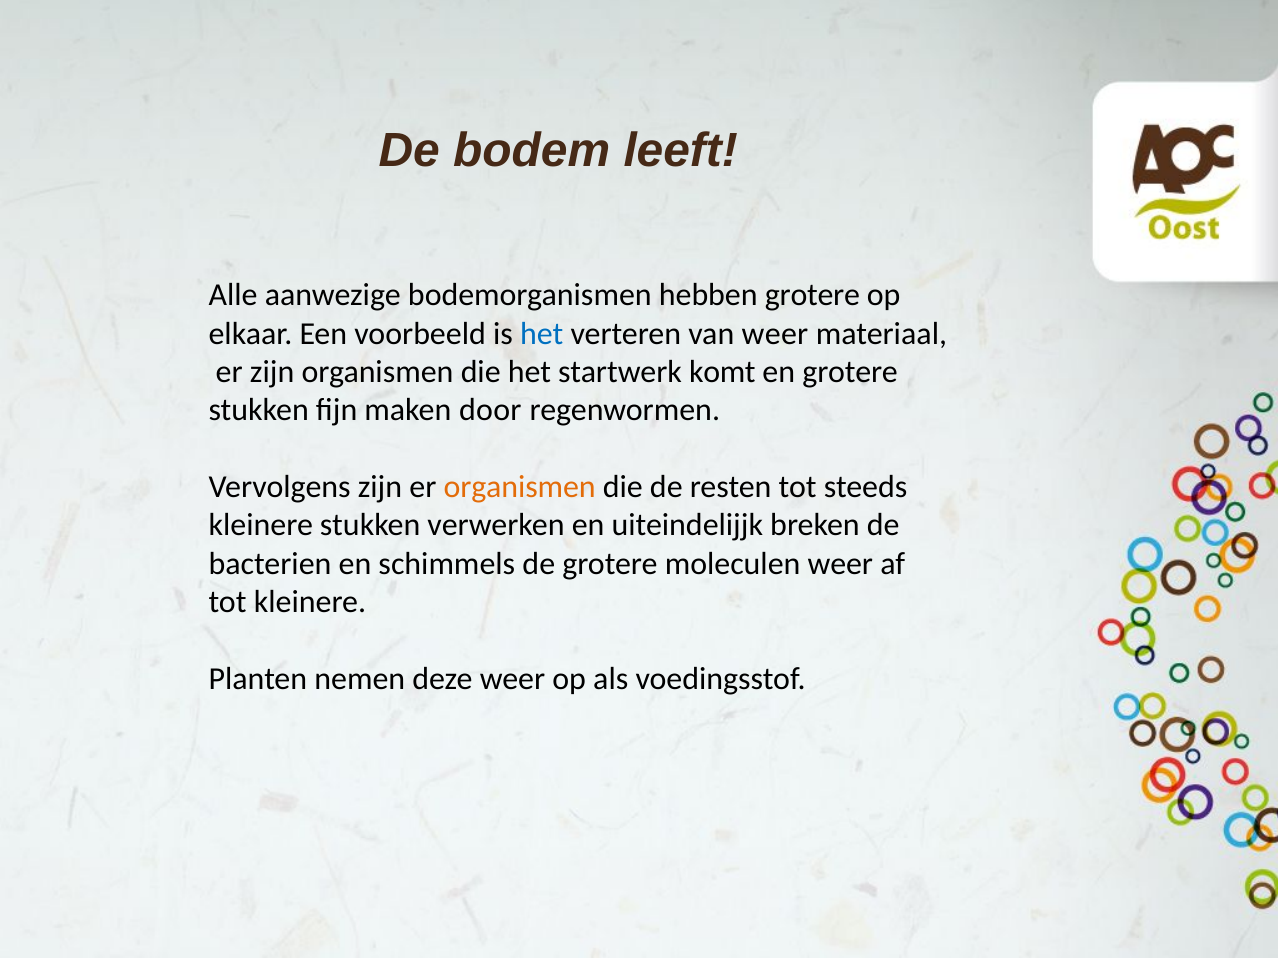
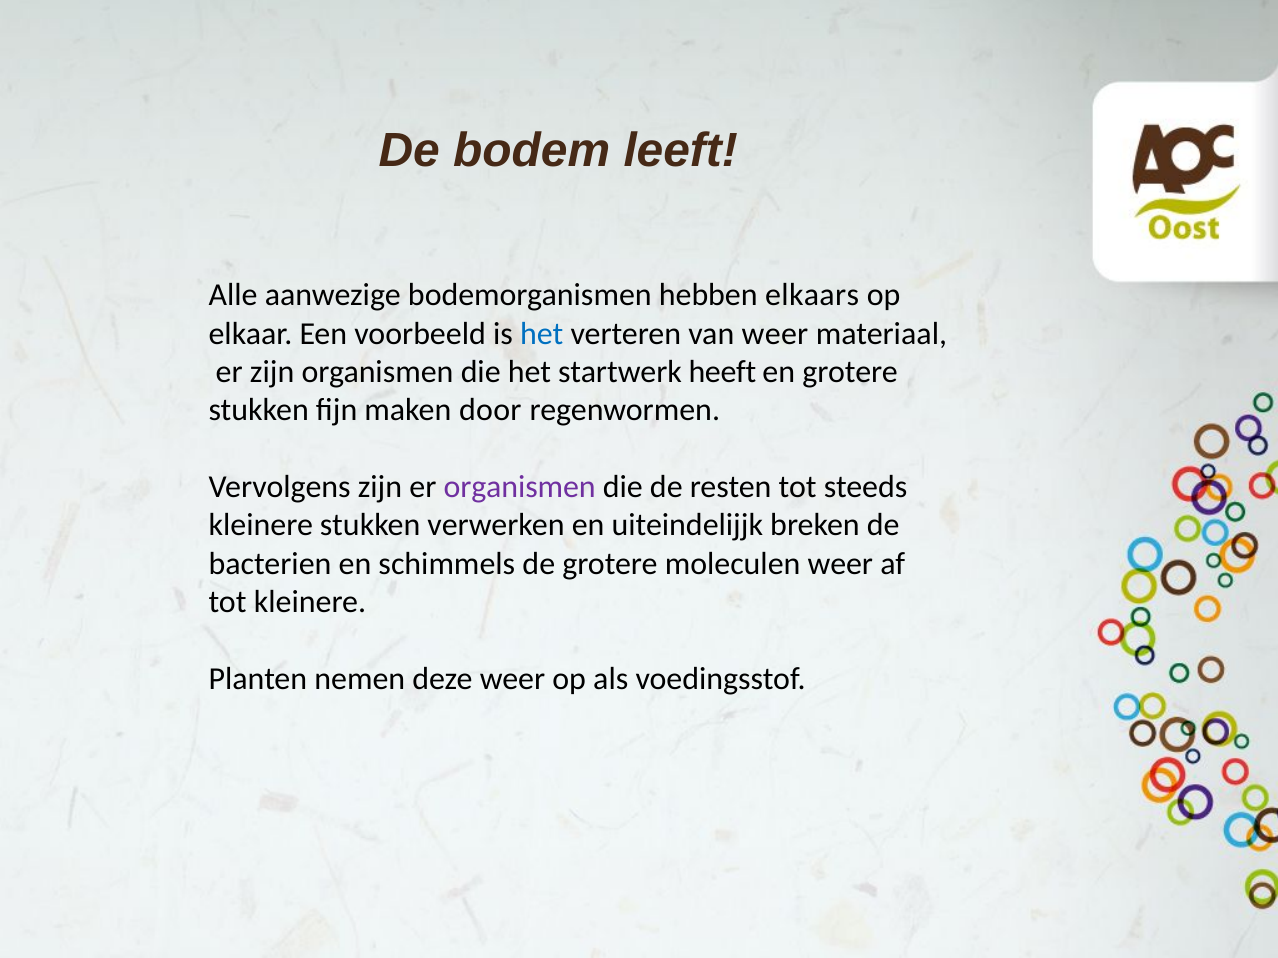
hebben grotere: grotere -> elkaars (812, 296)
komt: komt -> heeft (722, 372)
organismen colour: orange -> purple (520, 487)
